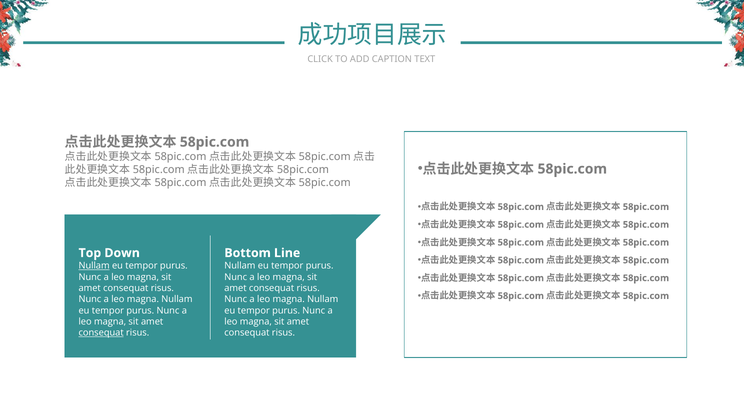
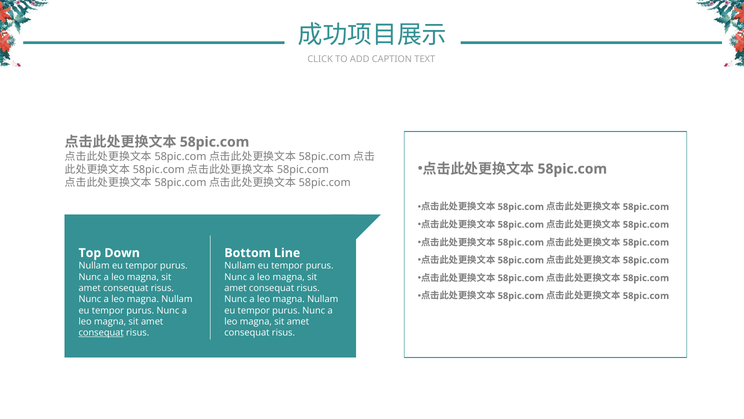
Nullam underline: present -> none (94, 266)
